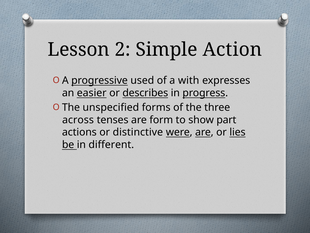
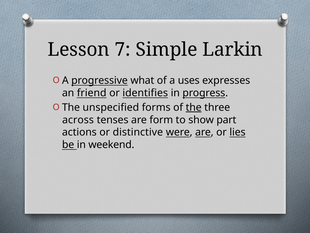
2: 2 -> 7 (123, 49)
Action: Action -> Larkin (233, 49)
used: used -> what (142, 80)
with: with -> uses (189, 80)
easier: easier -> friend (92, 93)
describes: describes -> identifies (145, 93)
the underline: none -> present (194, 107)
different: different -> weekend (111, 144)
